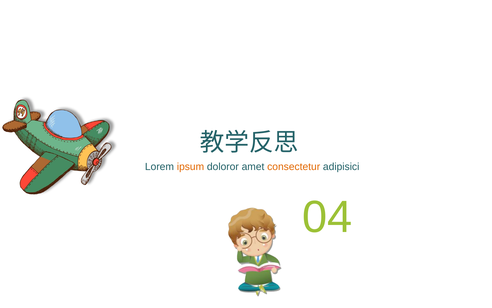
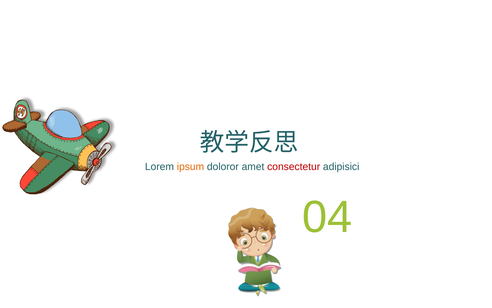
consectetur colour: orange -> red (294, 167)
